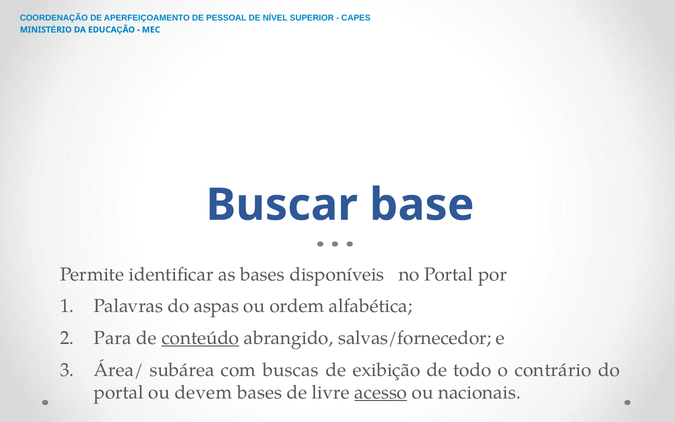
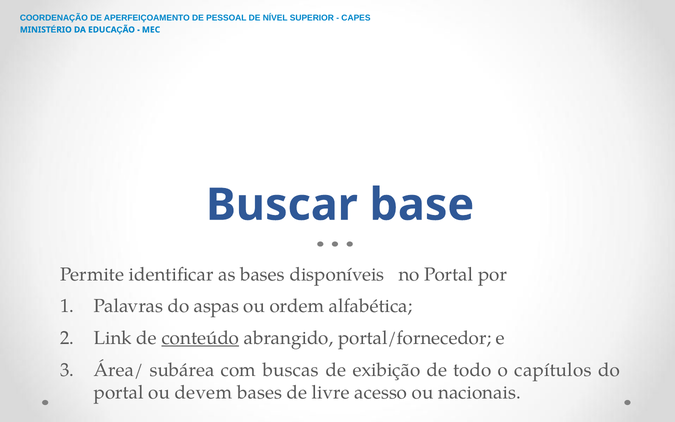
Para: Para -> Link (113, 338)
salvas/fornecedor: salvas/fornecedor -> portal/fornecedor (415, 338)
contrário: contrário -> capítulos (553, 370)
acesso underline: present -> none (381, 392)
